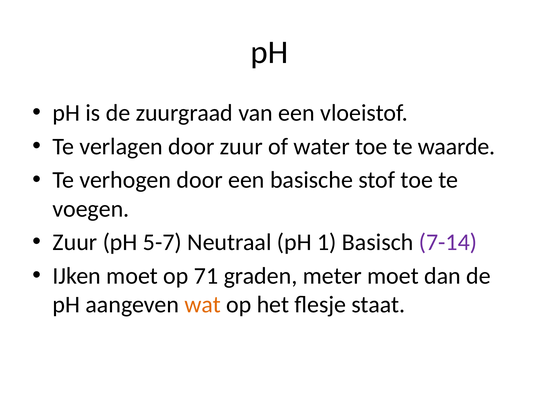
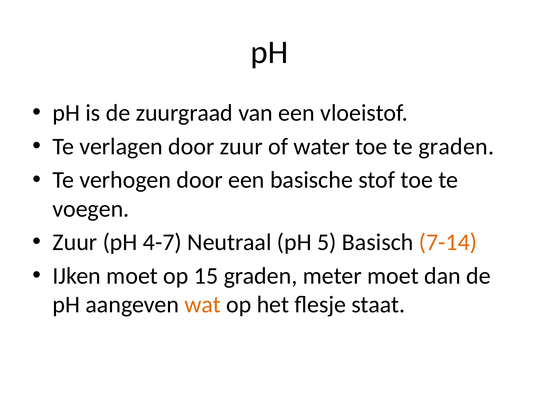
te waarde: waarde -> graden (456, 147)
5-7: 5-7 -> 4-7 (162, 242)
1: 1 -> 5 (327, 242)
7-14 colour: purple -> orange (448, 242)
71: 71 -> 15 (206, 276)
